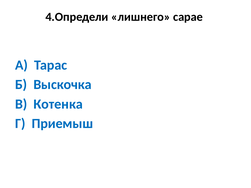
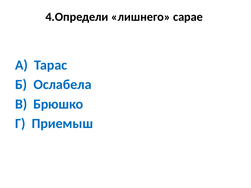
Выскочка: Выскочка -> Ослабела (62, 85)
Котенка: Котенка -> Брюшко (58, 104)
